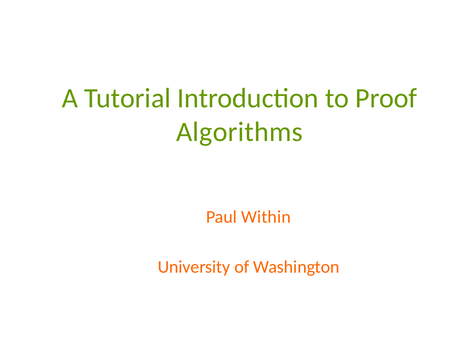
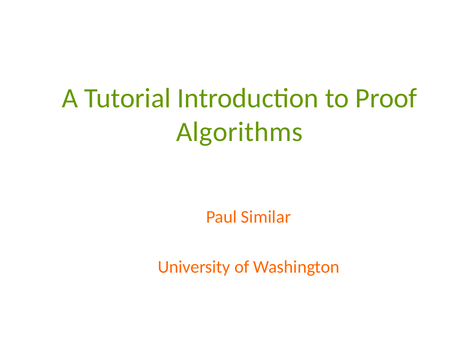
Within: Within -> Similar (266, 217)
